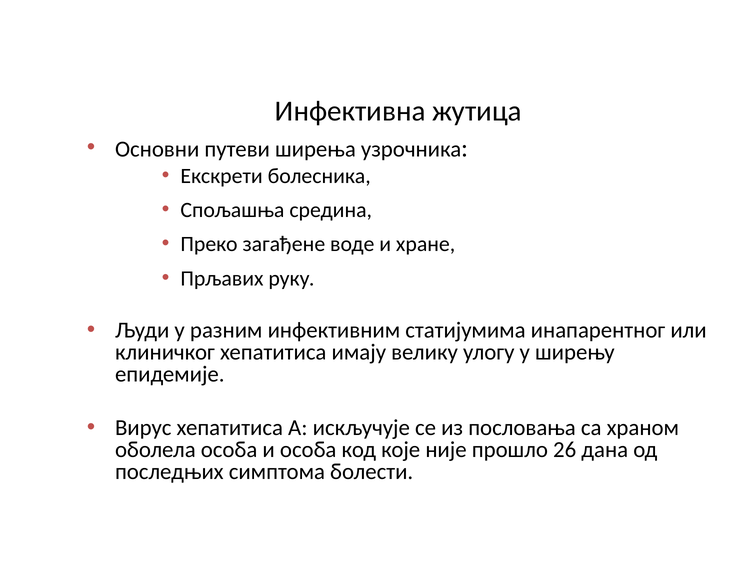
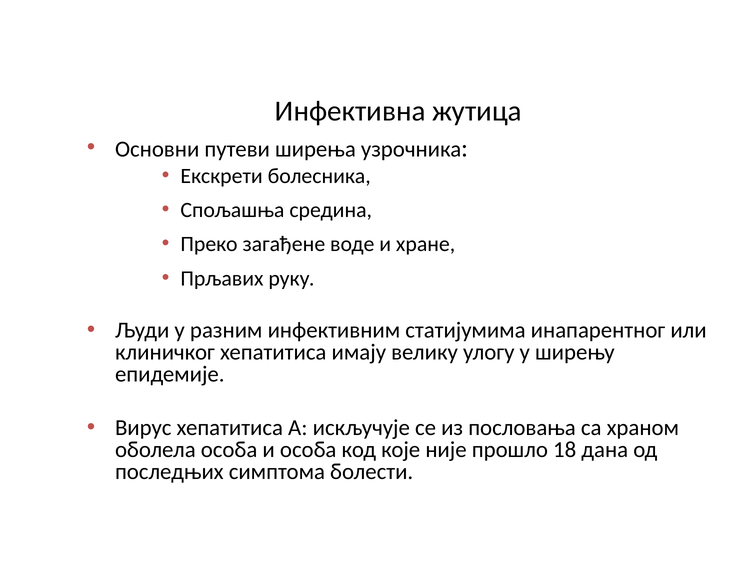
26: 26 -> 18 (565, 450)
